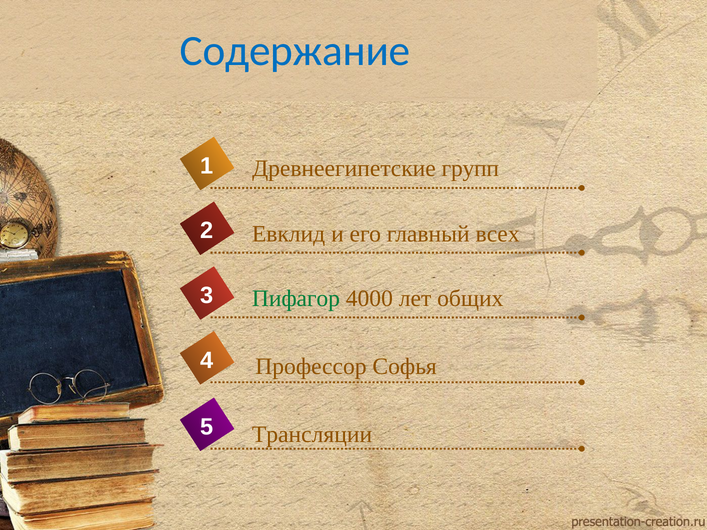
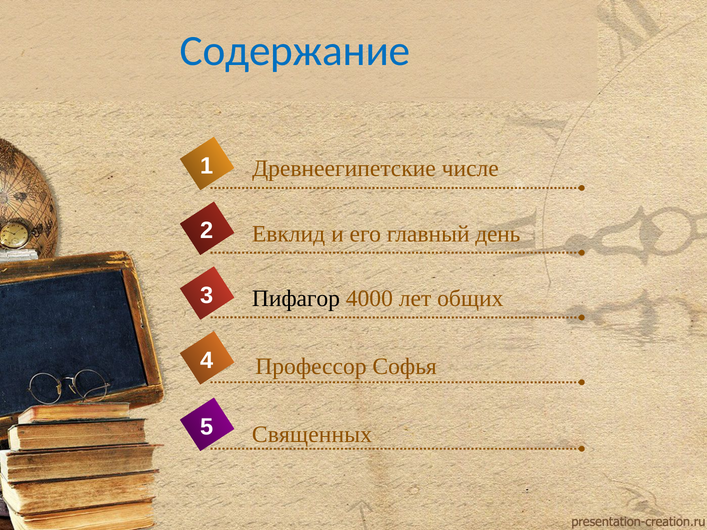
групп: групп -> числе (470, 168)
всех: всех -> день (498, 234)
Пифагор colour: green -> black (296, 299)
Трансляции: Трансляции -> Священных (312, 435)
